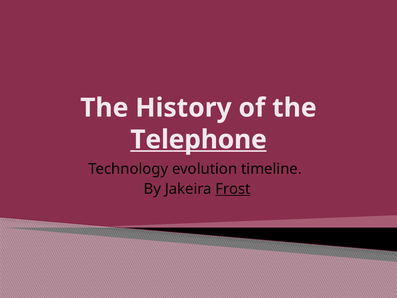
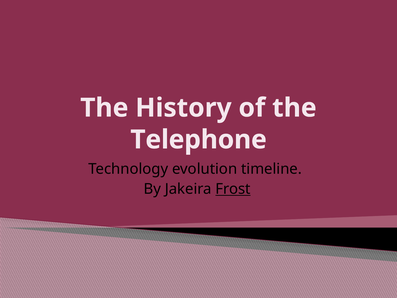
Telephone underline: present -> none (199, 140)
